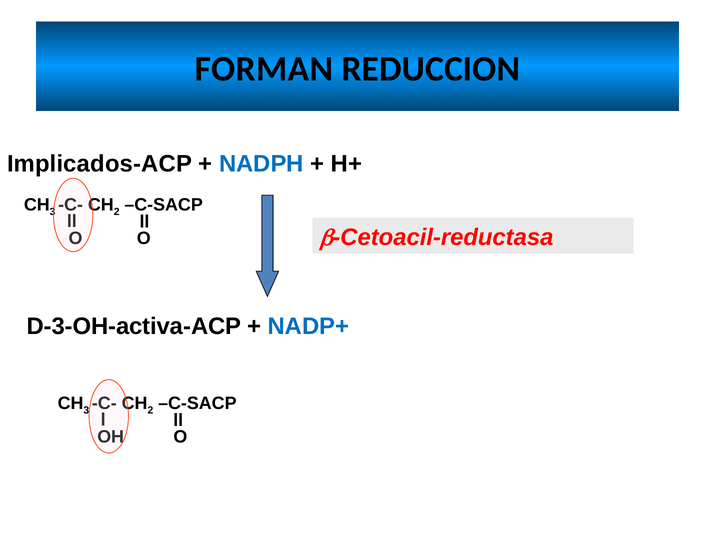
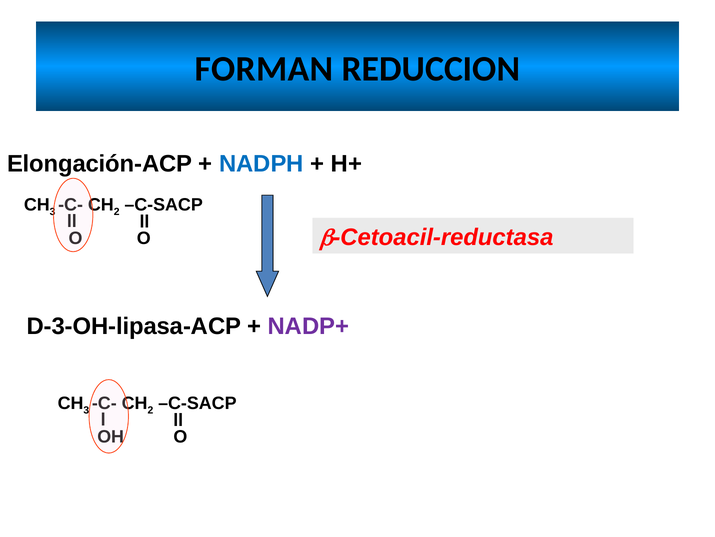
Implicados-ACP: Implicados-ACP -> Elongación-ACP (100, 164)
D-3-OH-activa-ACP: D-3-OH-activa-ACP -> D-3-OH-lipasa-ACP (134, 326)
NADP+ colour: blue -> purple (308, 326)
